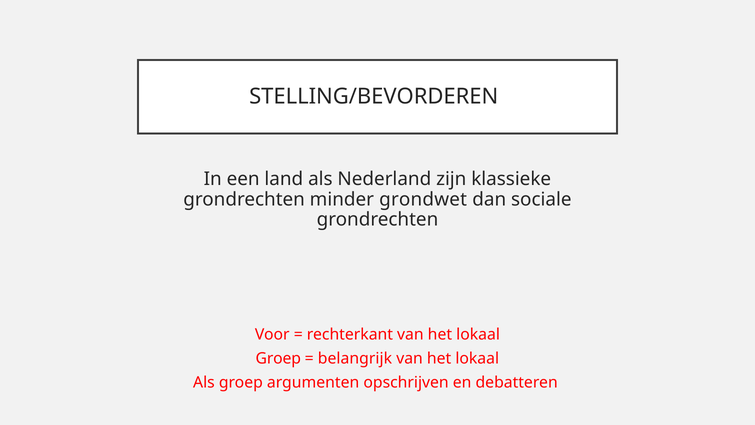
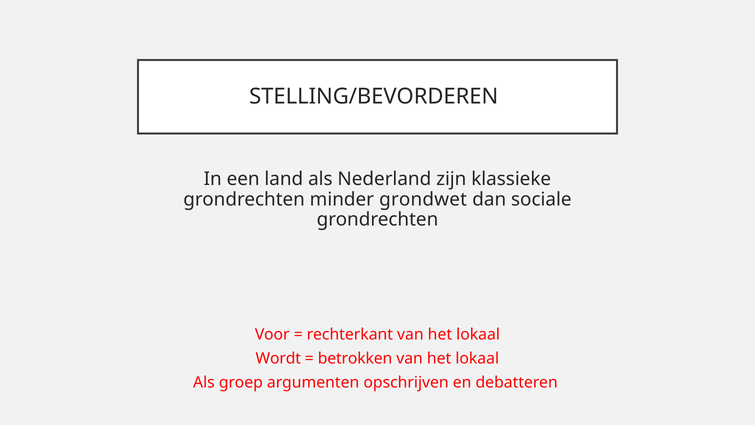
Groep: Groep -> Wordt (278, 358)
belangrijk: belangrijk -> betrokken (355, 358)
